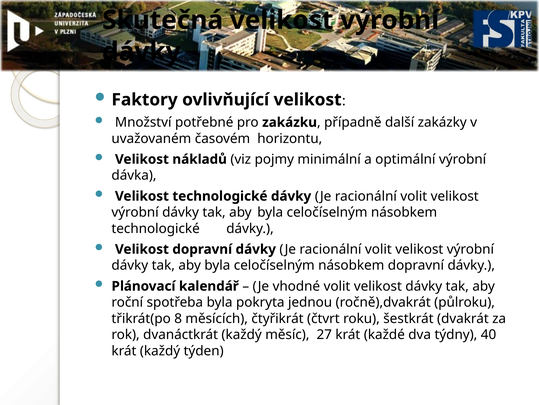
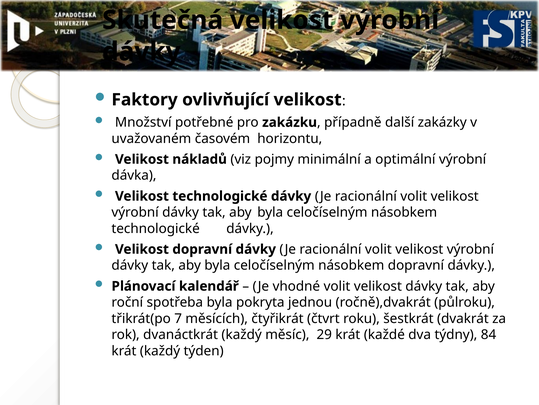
8: 8 -> 7 (178, 318)
27: 27 -> 29 (324, 334)
40: 40 -> 84 (489, 334)
